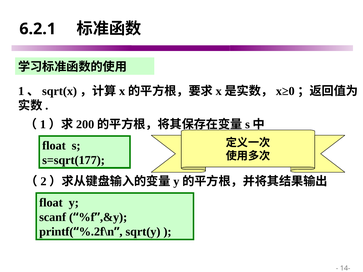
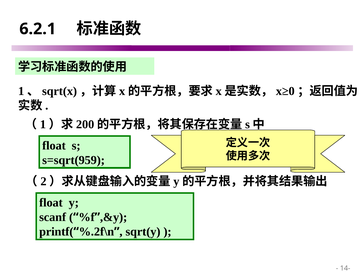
s=sqrt(177: s=sqrt(177 -> s=sqrt(959 (74, 160)
